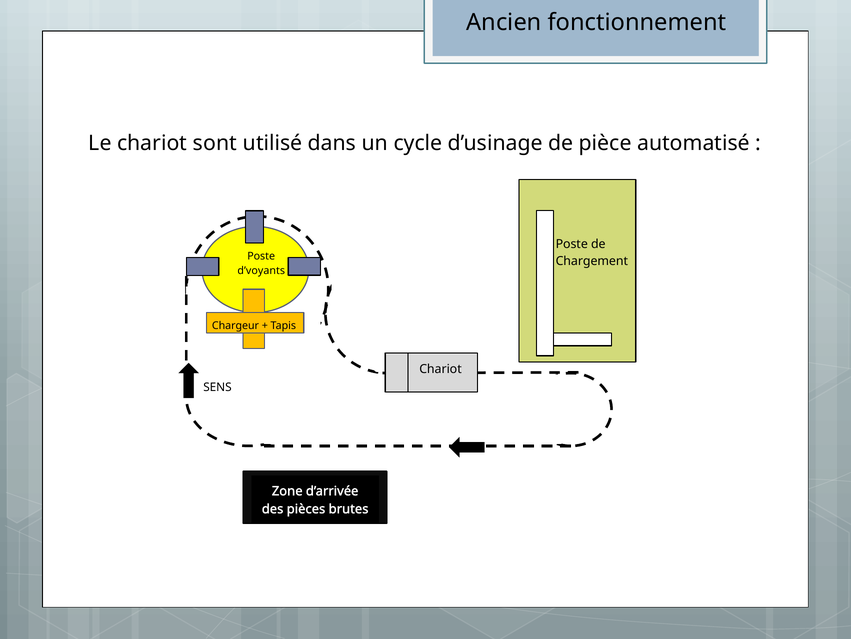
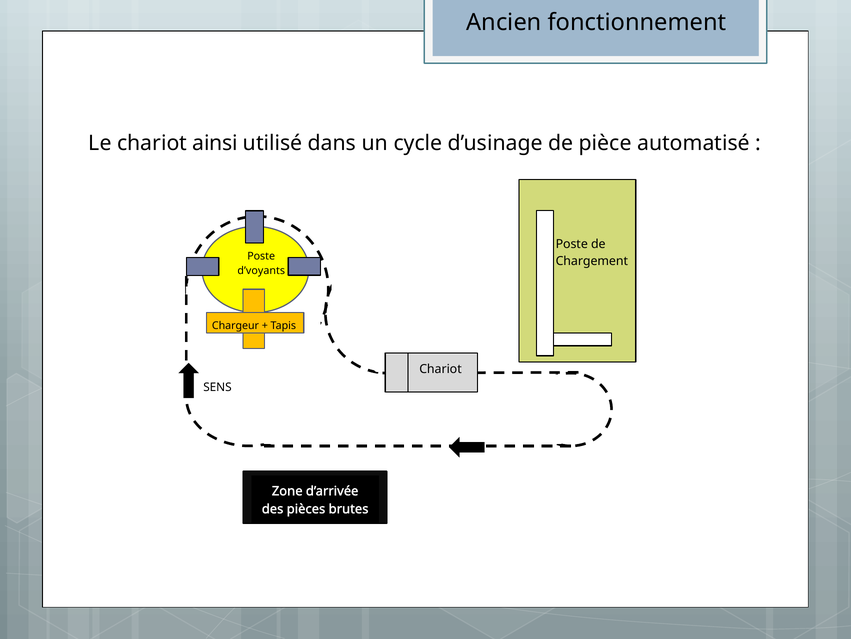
sont: sont -> ainsi (215, 143)
